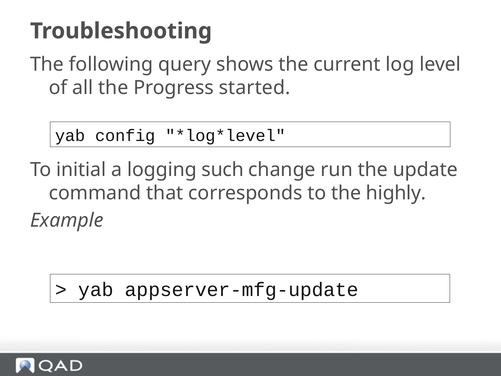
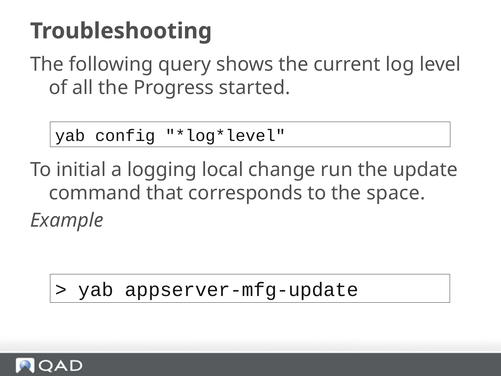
such: such -> local (223, 170)
highly: highly -> space (396, 193)
